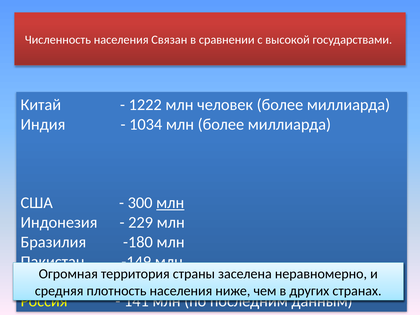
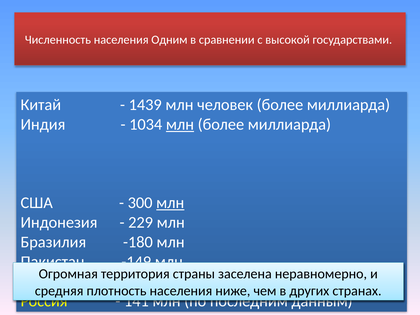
Связан: Связан -> Одним (169, 40)
1222: 1222 -> 1439 (145, 105)
млн underline: none -> present (180, 124)
